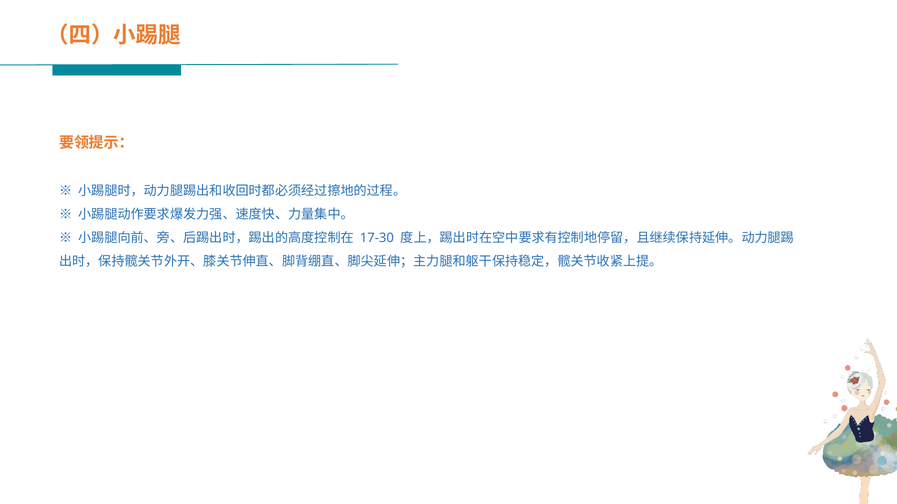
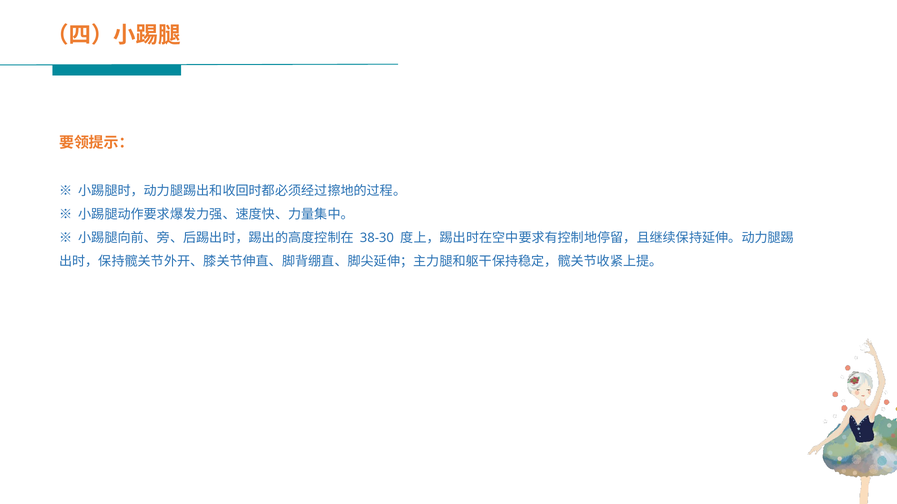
17-30: 17-30 -> 38-30 (377, 238)
